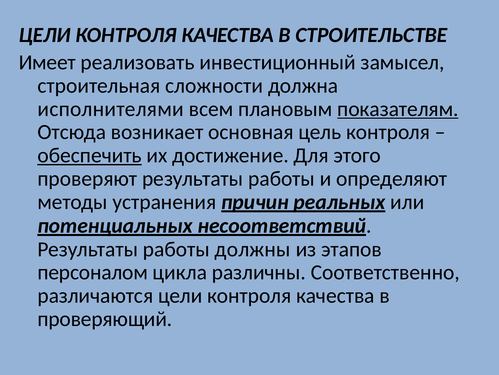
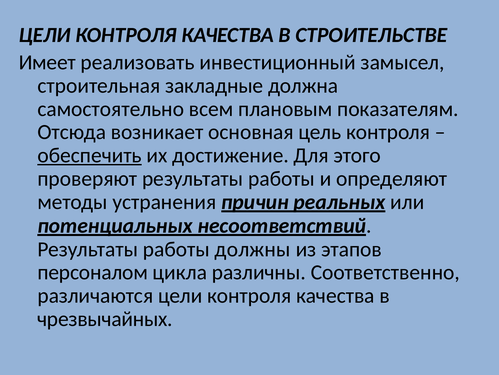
сложности: сложности -> закладные (214, 85)
исполнителями: исполнителями -> самостоятельно (111, 109)
показателям underline: present -> none (398, 109)
проверяющий: проверяющий -> чрезвычайных (105, 318)
